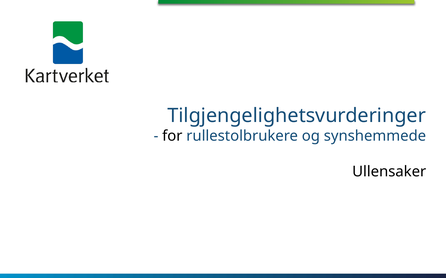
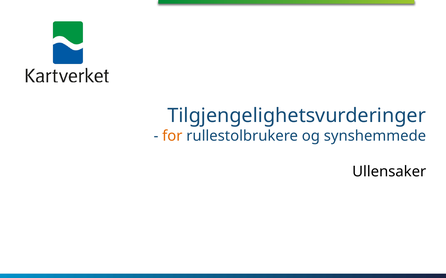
for colour: black -> orange (172, 136)
